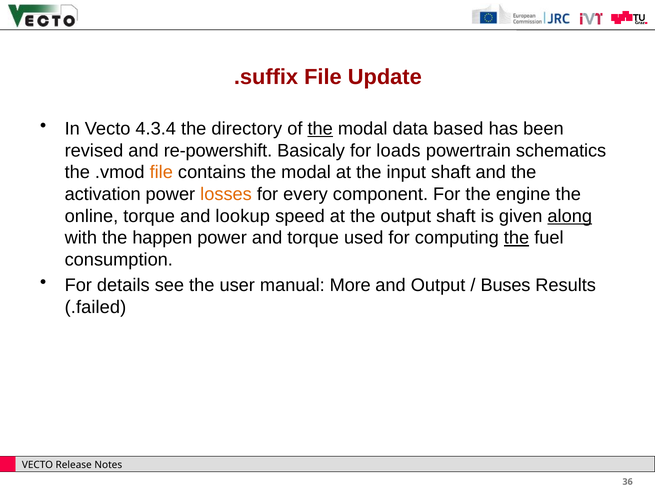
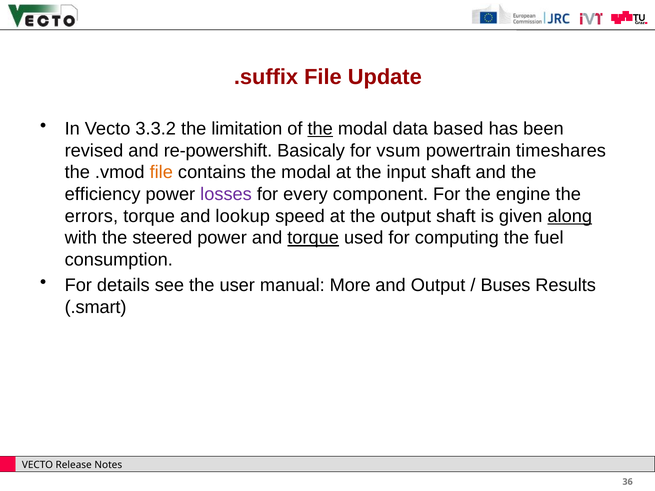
4.3.4: 4.3.4 -> 3.3.2 (156, 129)
directory: directory -> limitation (247, 129)
loads: loads -> vsum (398, 151)
schematics: schematics -> timeshares (561, 151)
activation: activation -> efficiency (103, 194)
losses colour: orange -> purple (226, 194)
online: online -> errors (91, 216)
happen: happen -> steered (162, 238)
torque underline: none -> present (313, 238)
the underline: present -> none (517, 238)
.failed: .failed -> .smart (96, 307)
